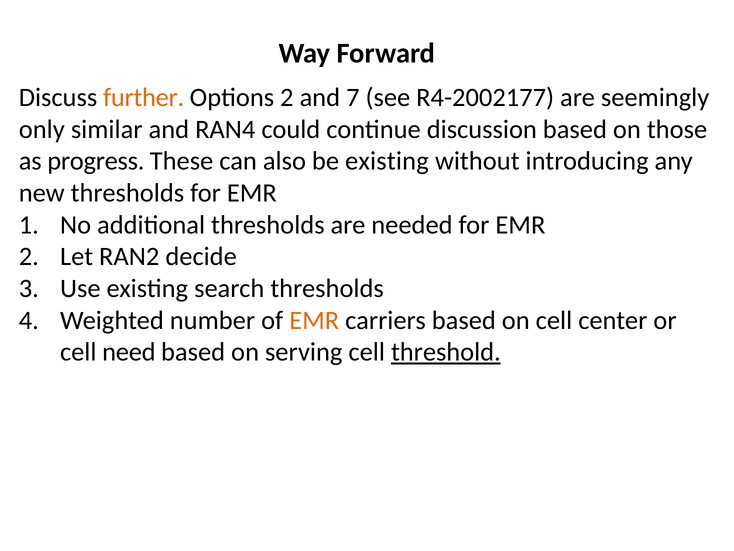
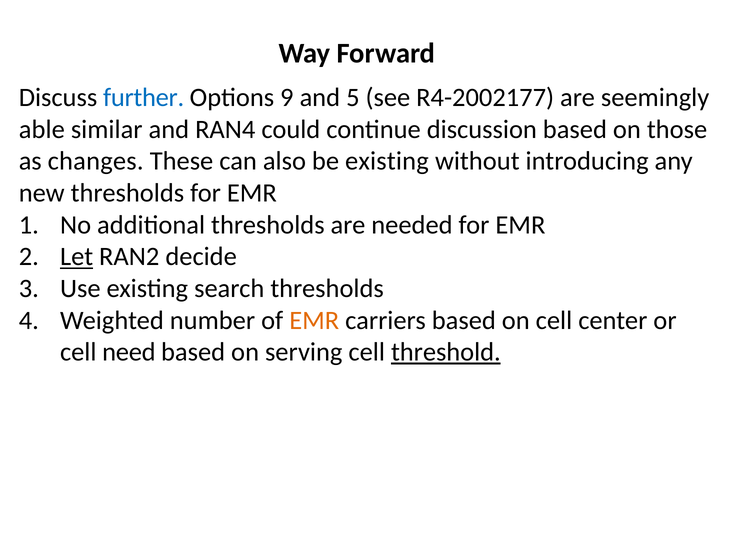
further colour: orange -> blue (144, 97)
Options 2: 2 -> 9 (287, 97)
7: 7 -> 5 (353, 97)
only: only -> able (42, 129)
progress: progress -> changes (96, 161)
Let underline: none -> present (77, 256)
